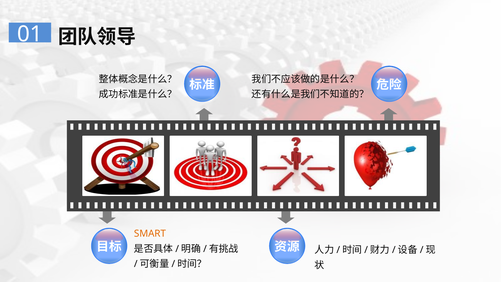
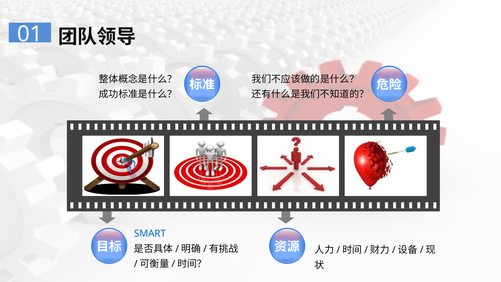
SMART colour: orange -> blue (150, 234)
